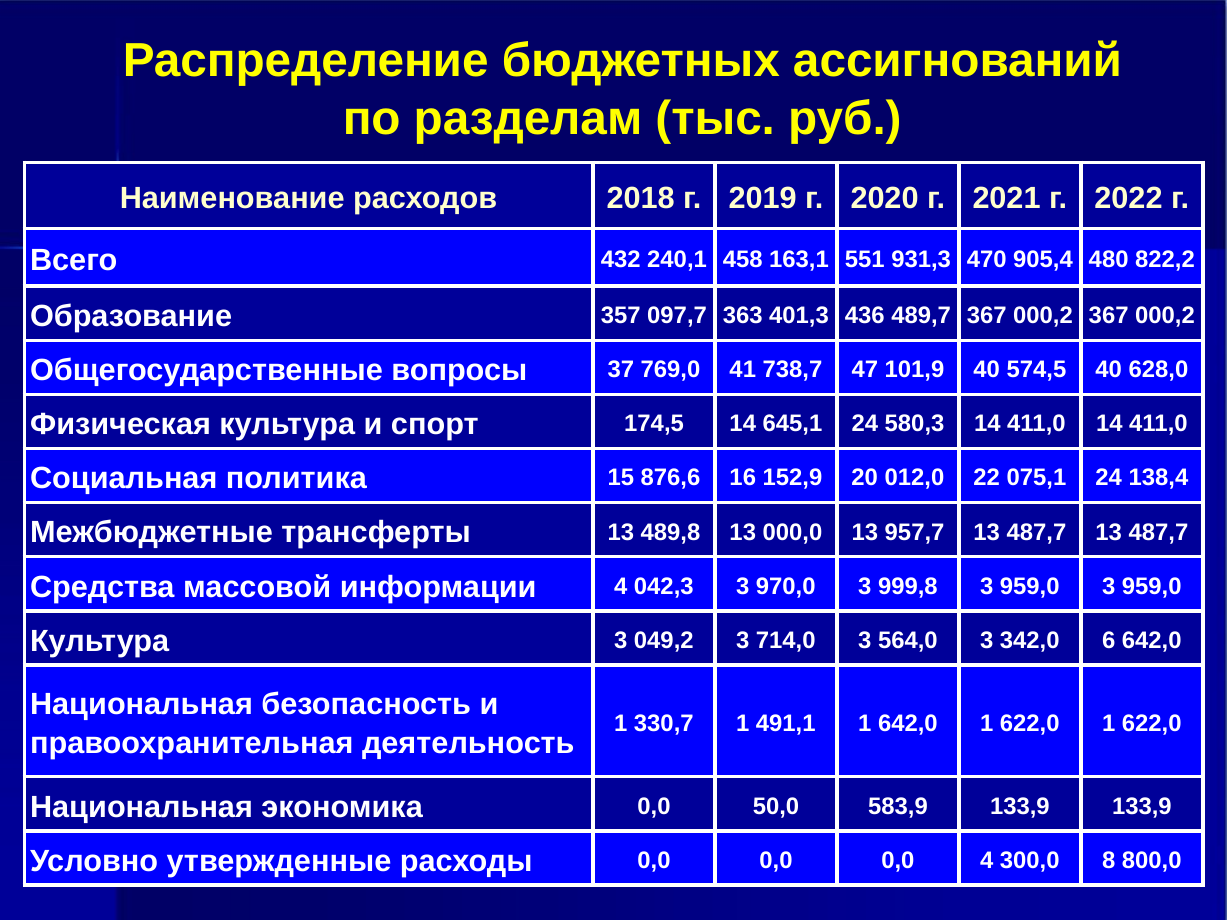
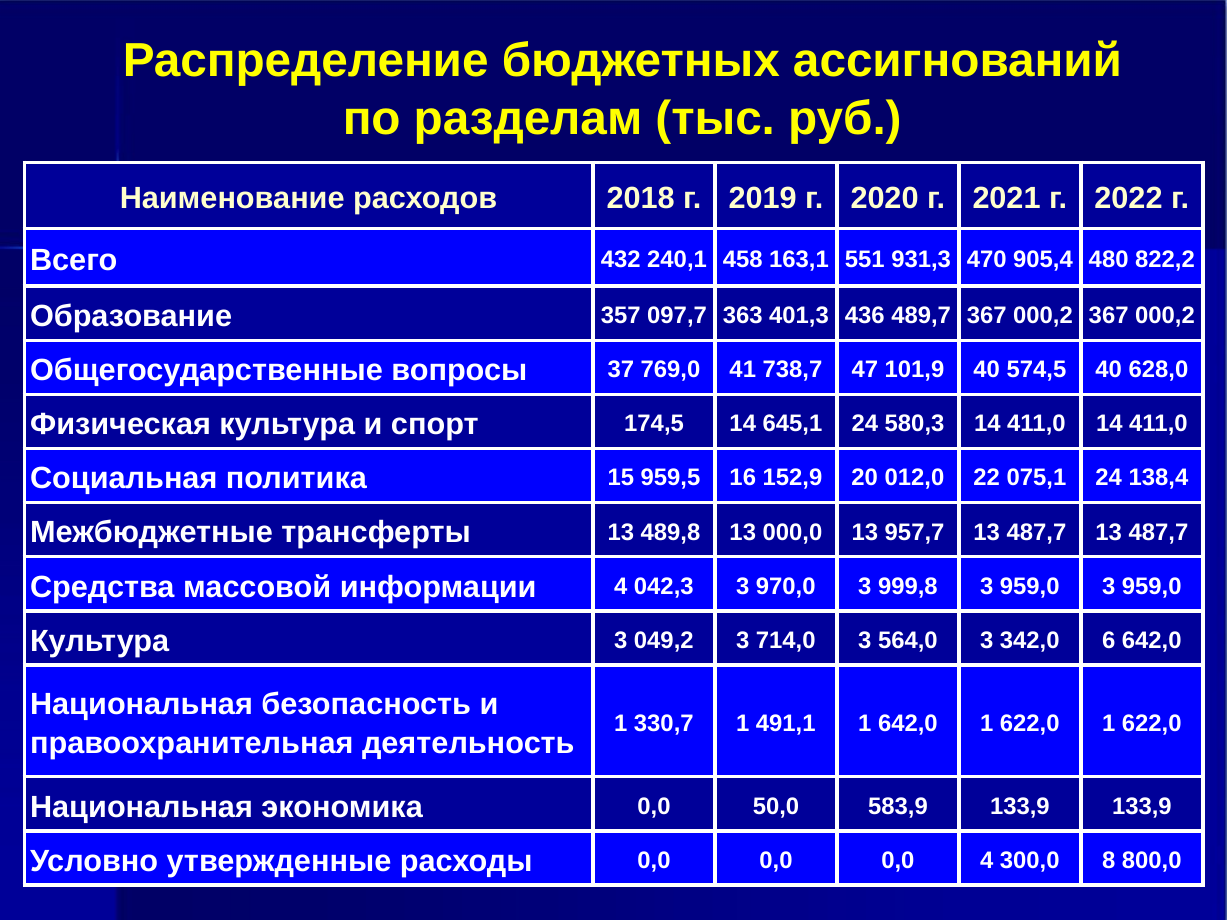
876,6: 876,6 -> 959,5 (670, 478)
